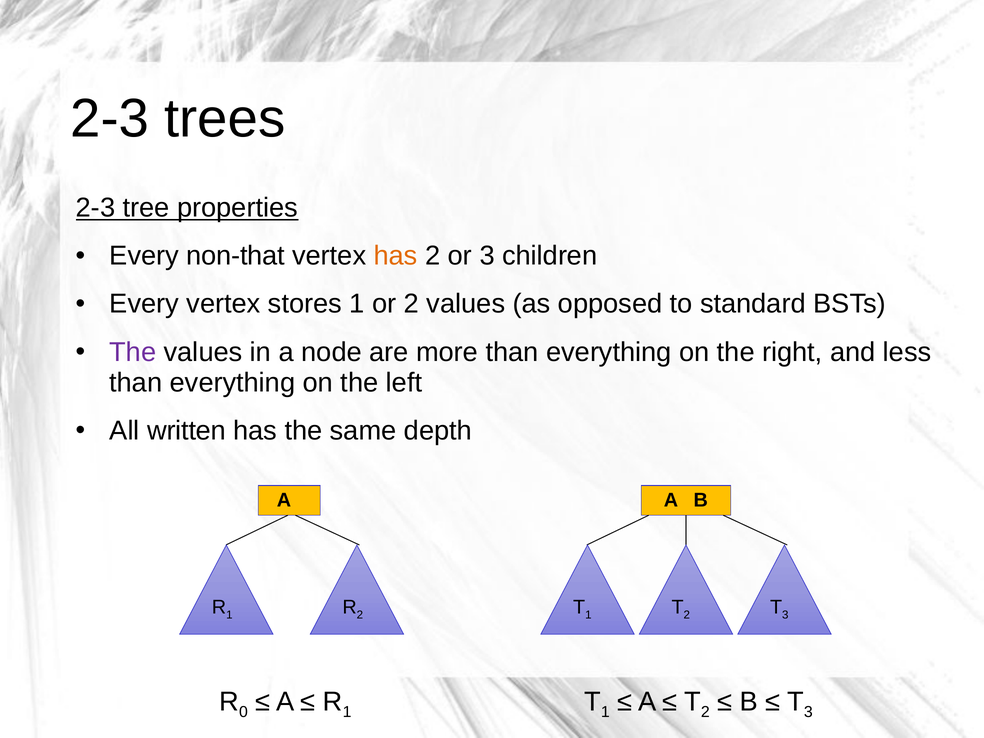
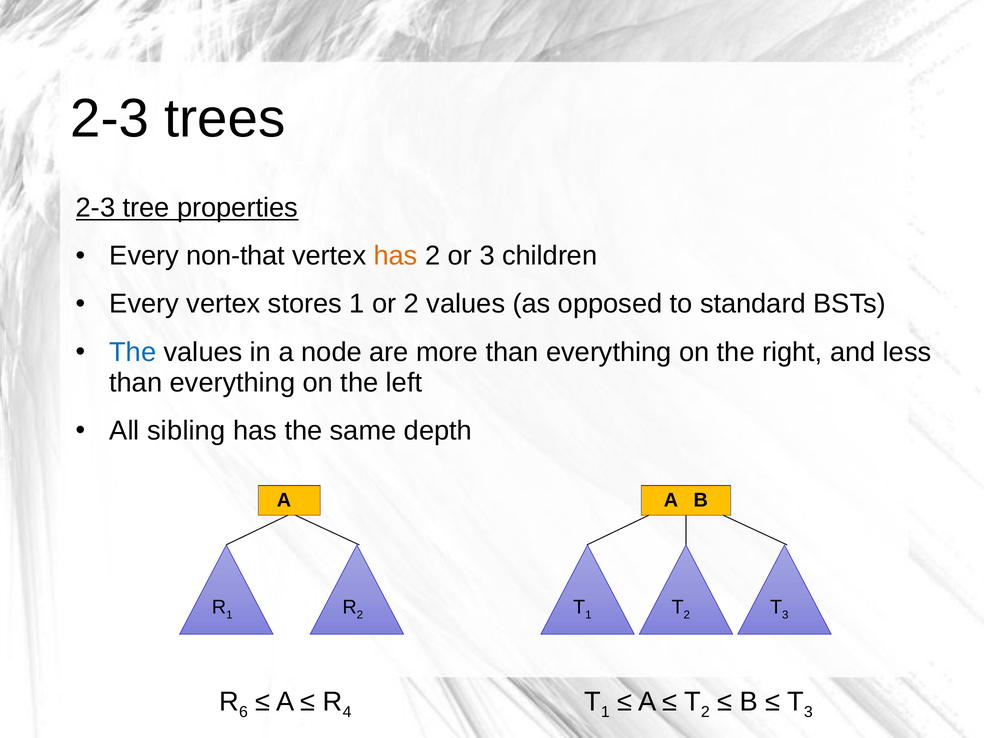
The colour: purple -> blue (133, 352)
written: written -> sibling (186, 431)
0: 0 -> 6 (244, 712)
1: 1 -> 4 (347, 712)
